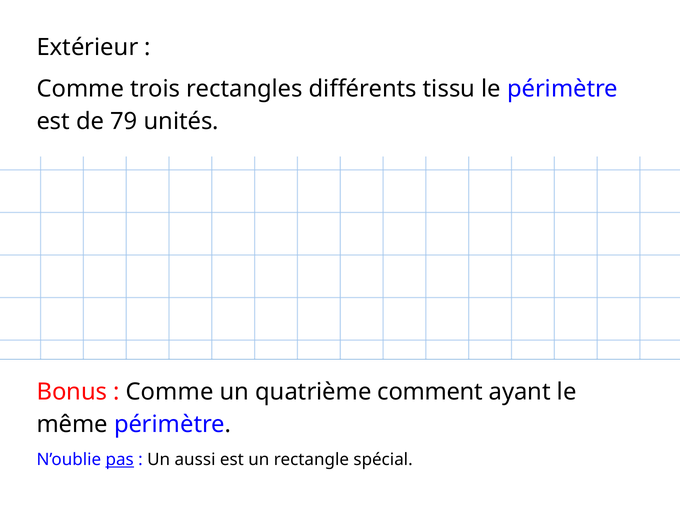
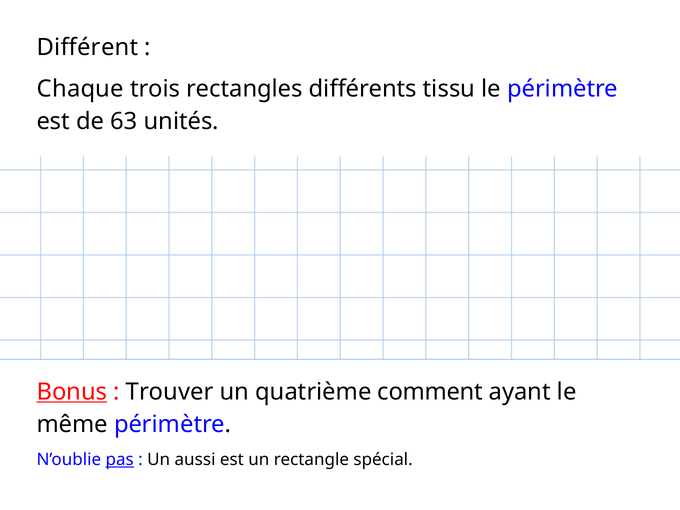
Extérieur: Extérieur -> Différent (87, 48)
Comme: Comme -> Chaque (80, 89)
79: 79 -> 63 (124, 121)
Bonus underline: none -> present (72, 392)
Comme: Comme -> Trouver (170, 392)
